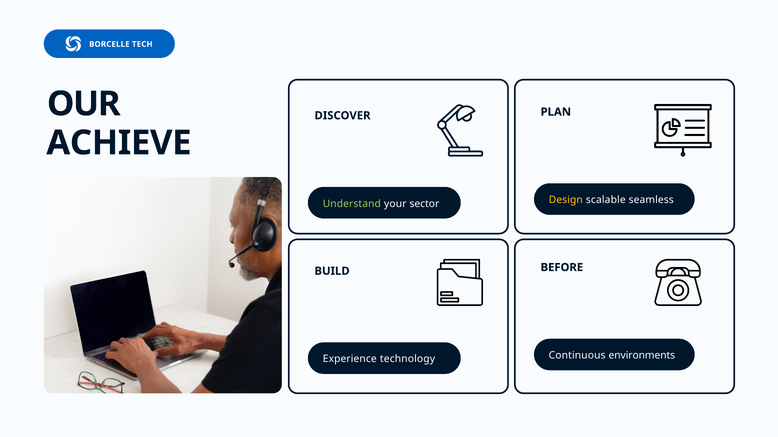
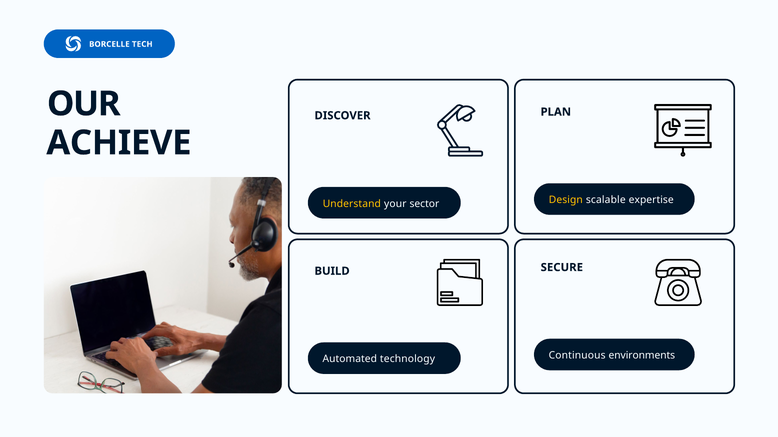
seamless: seamless -> expertise (651, 200)
Understand colour: light green -> yellow (352, 204)
BEFORE: BEFORE -> SECURE (562, 268)
Experience: Experience -> Automated (350, 360)
